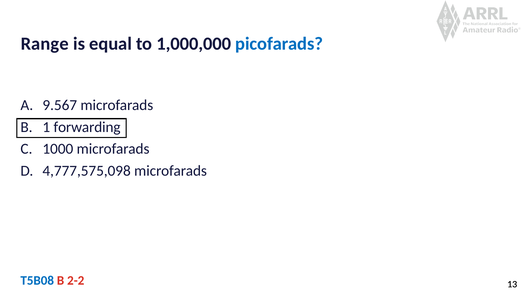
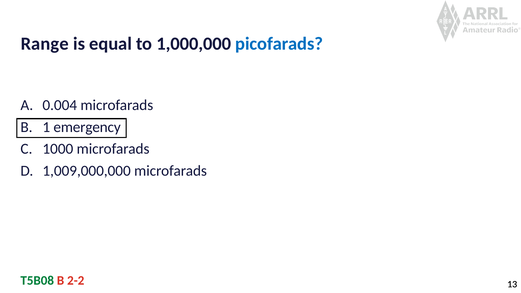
9.567: 9.567 -> 0.004 (60, 105)
forwarding: forwarding -> emergency (87, 127)
4,777,575,098: 4,777,575,098 -> 1,009,000,000 (87, 171)
T5B08 colour: blue -> green (37, 281)
